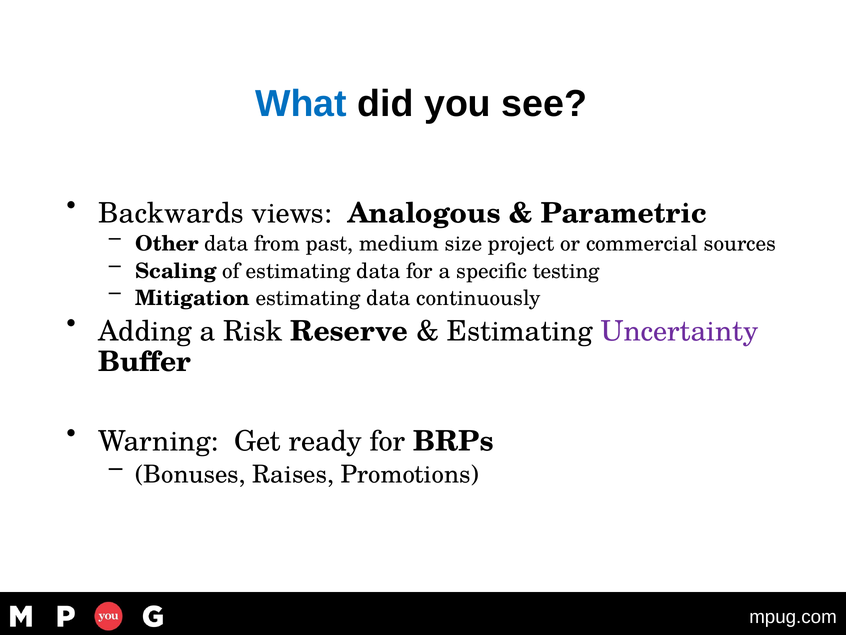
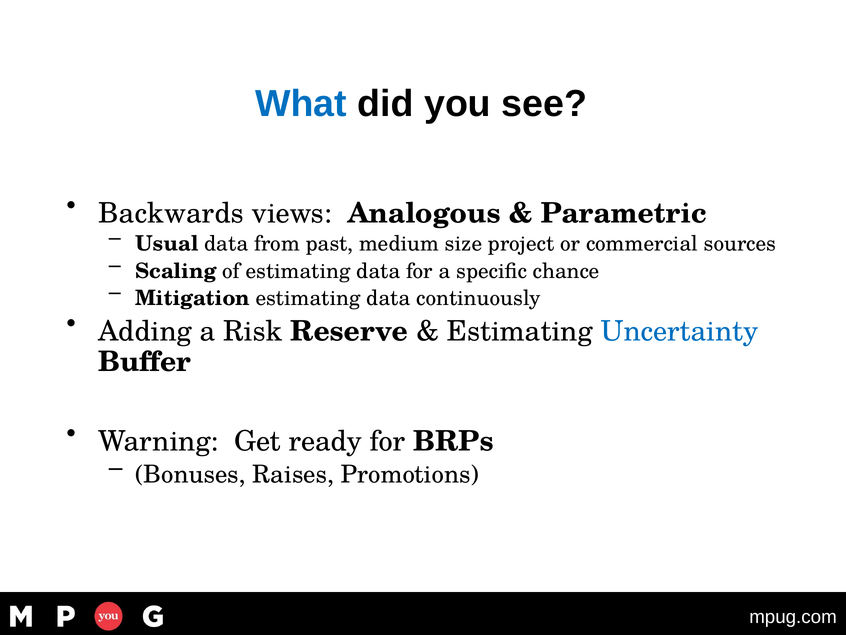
Other: Other -> Usual (167, 244)
testing: testing -> chance (566, 271)
Uncertainty colour: purple -> blue (679, 331)
